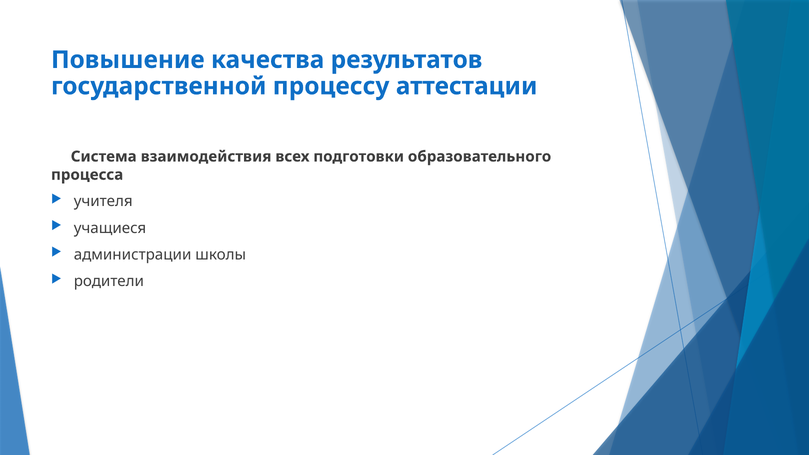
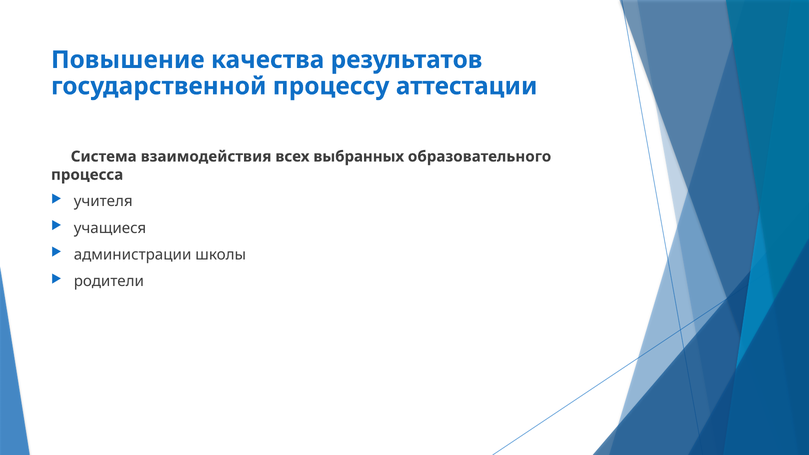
подготовки: подготовки -> выбранных (359, 157)
